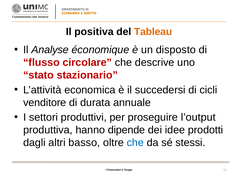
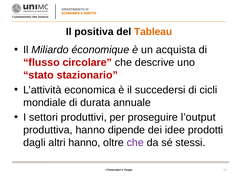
Analyse: Analyse -> Miliardo (50, 50)
disposto: disposto -> acquista (176, 50)
venditore: venditore -> mondiale (45, 103)
altri basso: basso -> hanno (84, 143)
che colour: blue -> purple (135, 143)
